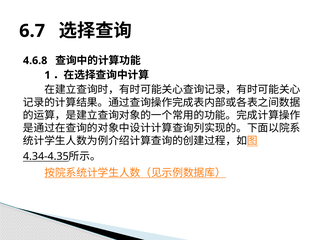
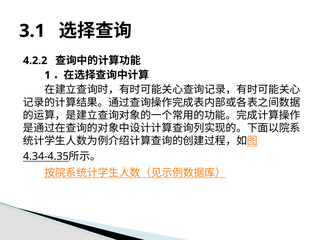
6.7: 6.7 -> 3.1 (32, 31)
4.6.8: 4.6.8 -> 4.2.2 (35, 61)
